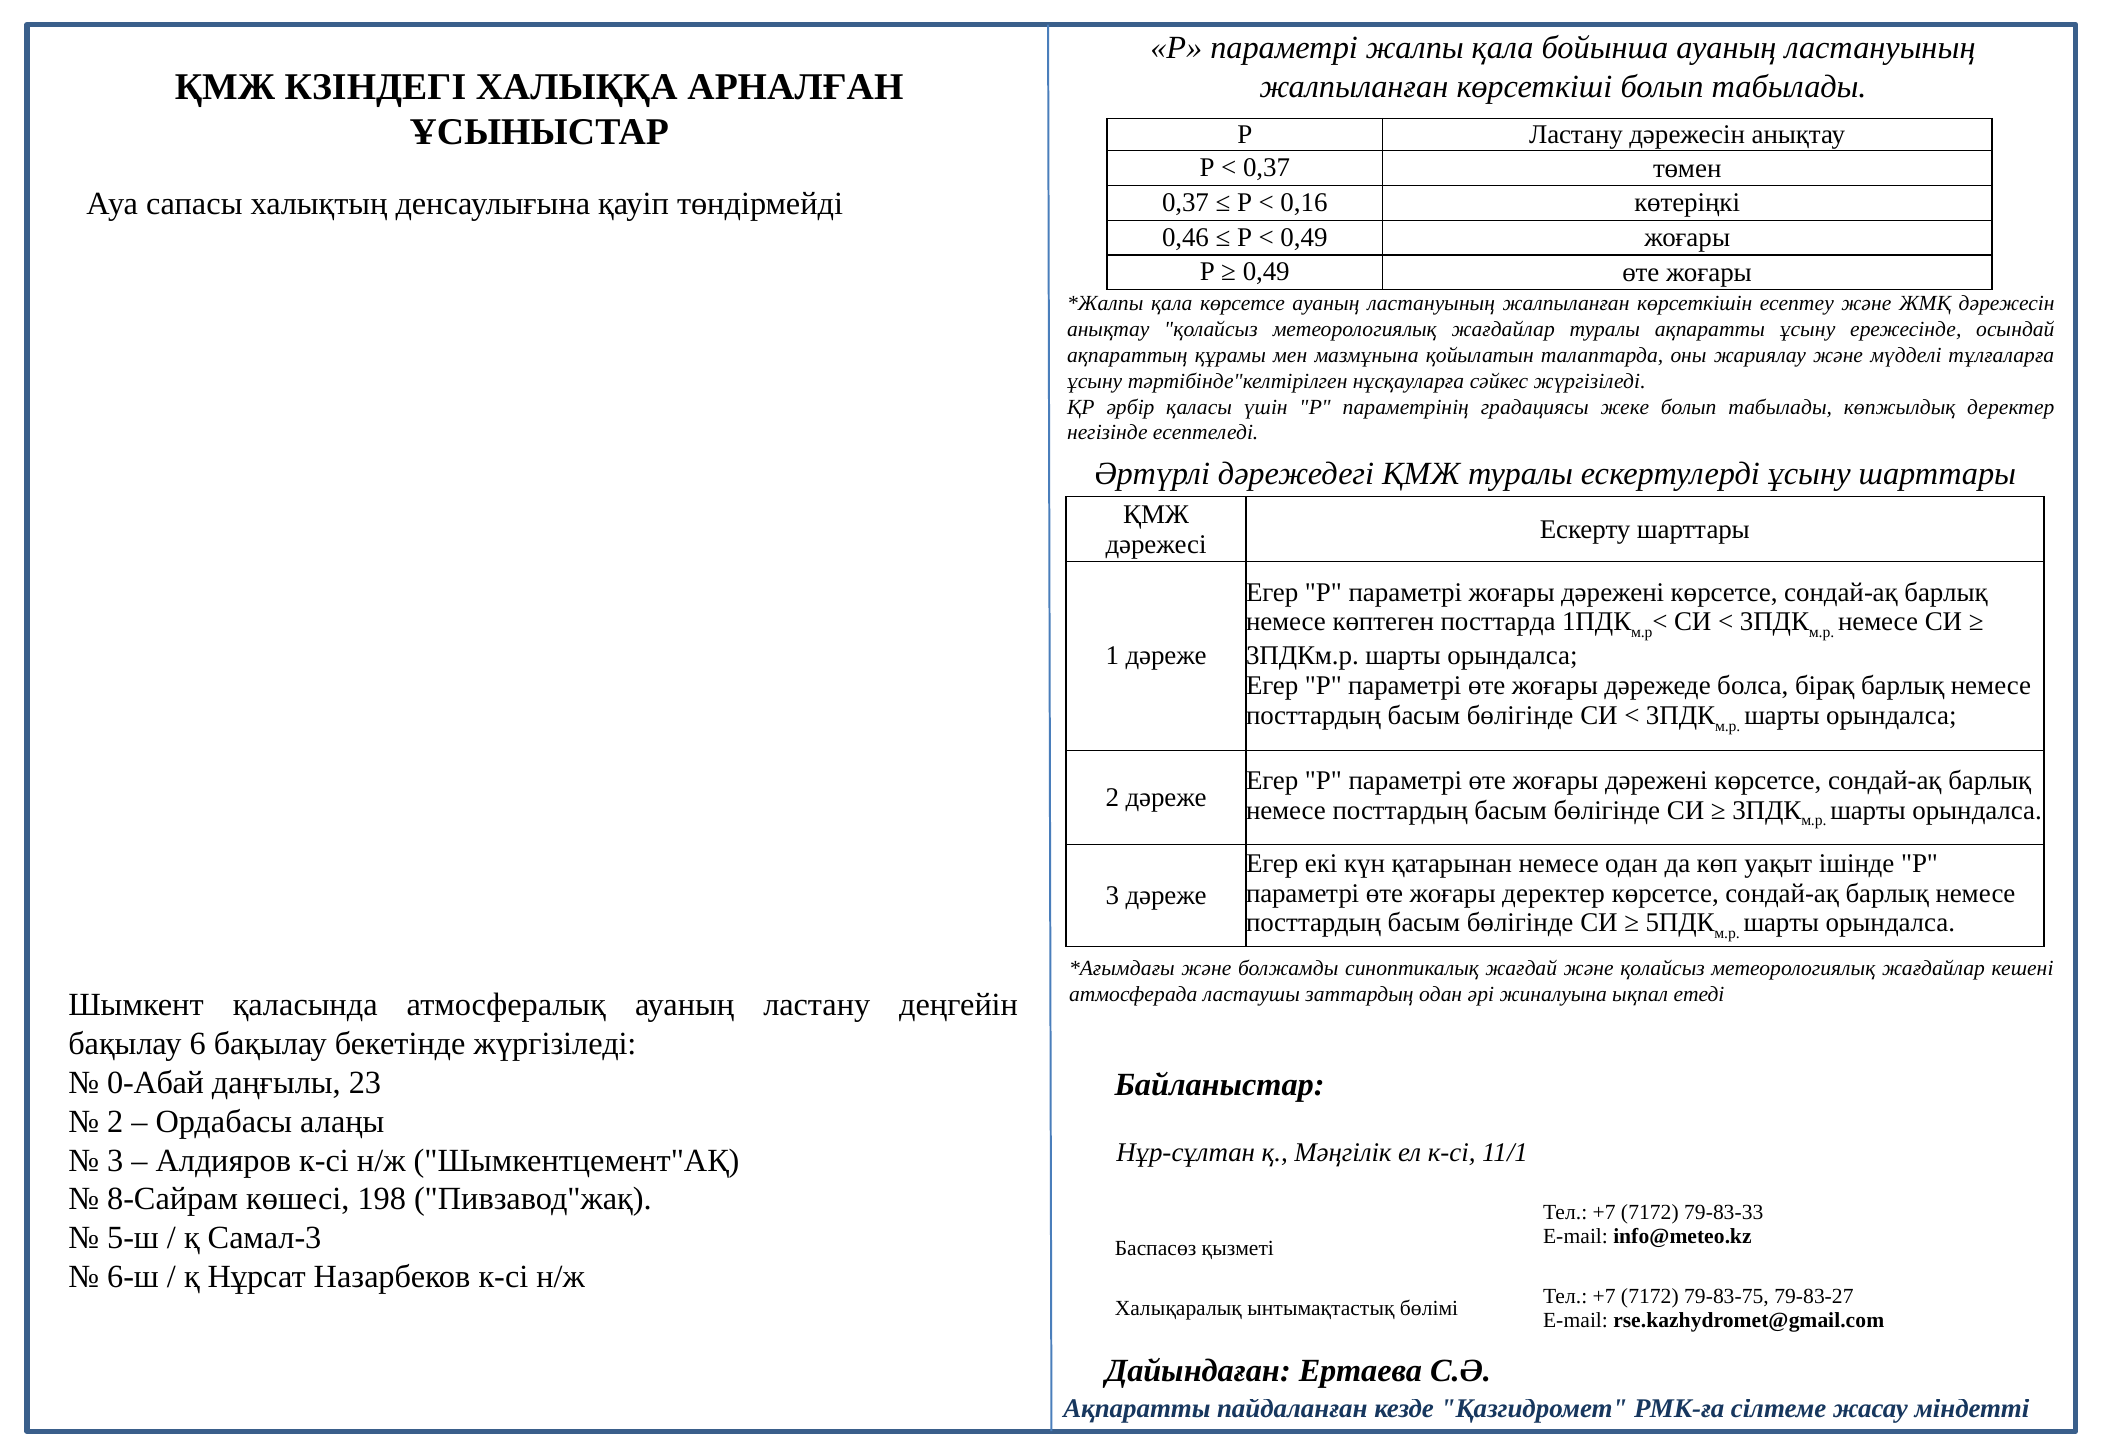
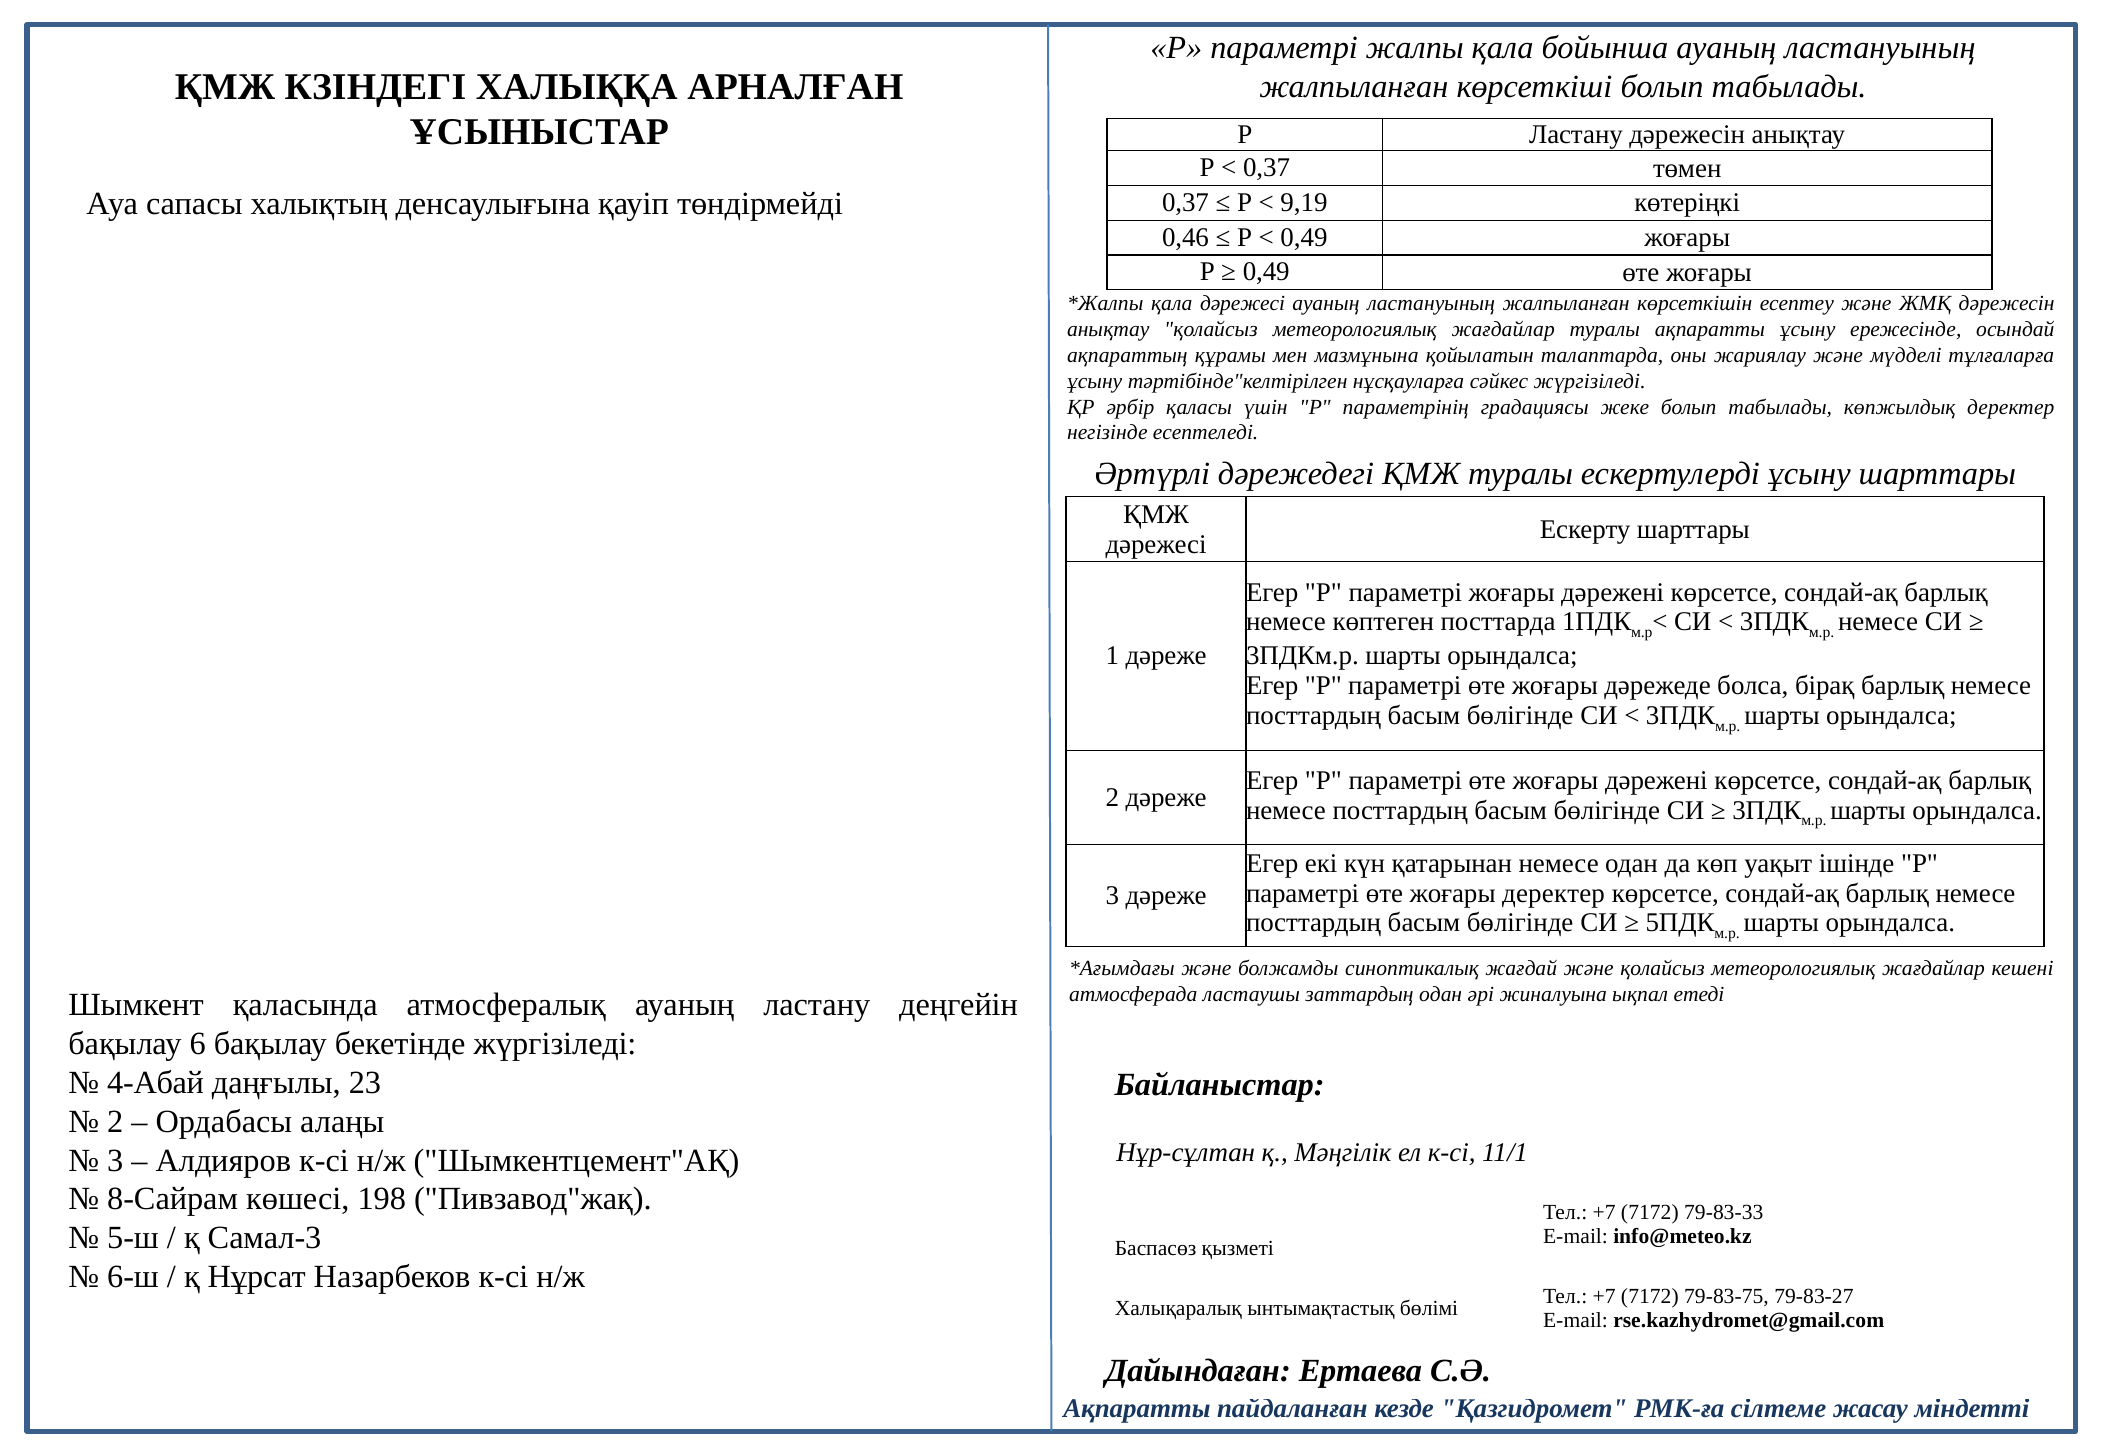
0,16: 0,16 -> 9,19 (1304, 203)
қала көрсетсе: көрсетсе -> дәрежесі (1243, 304)
0-Абай: 0-Абай -> 4-Абай (156, 1083)
